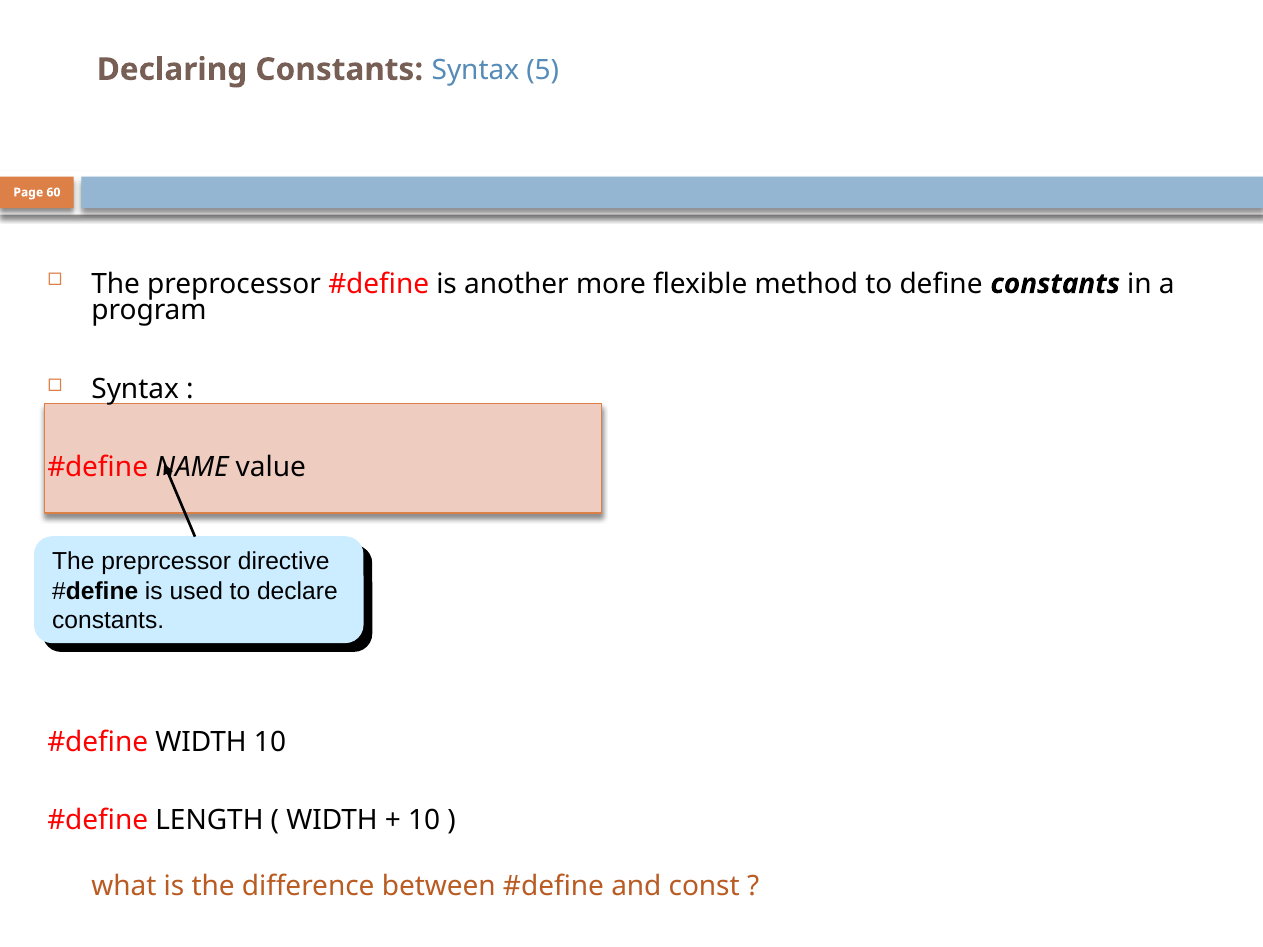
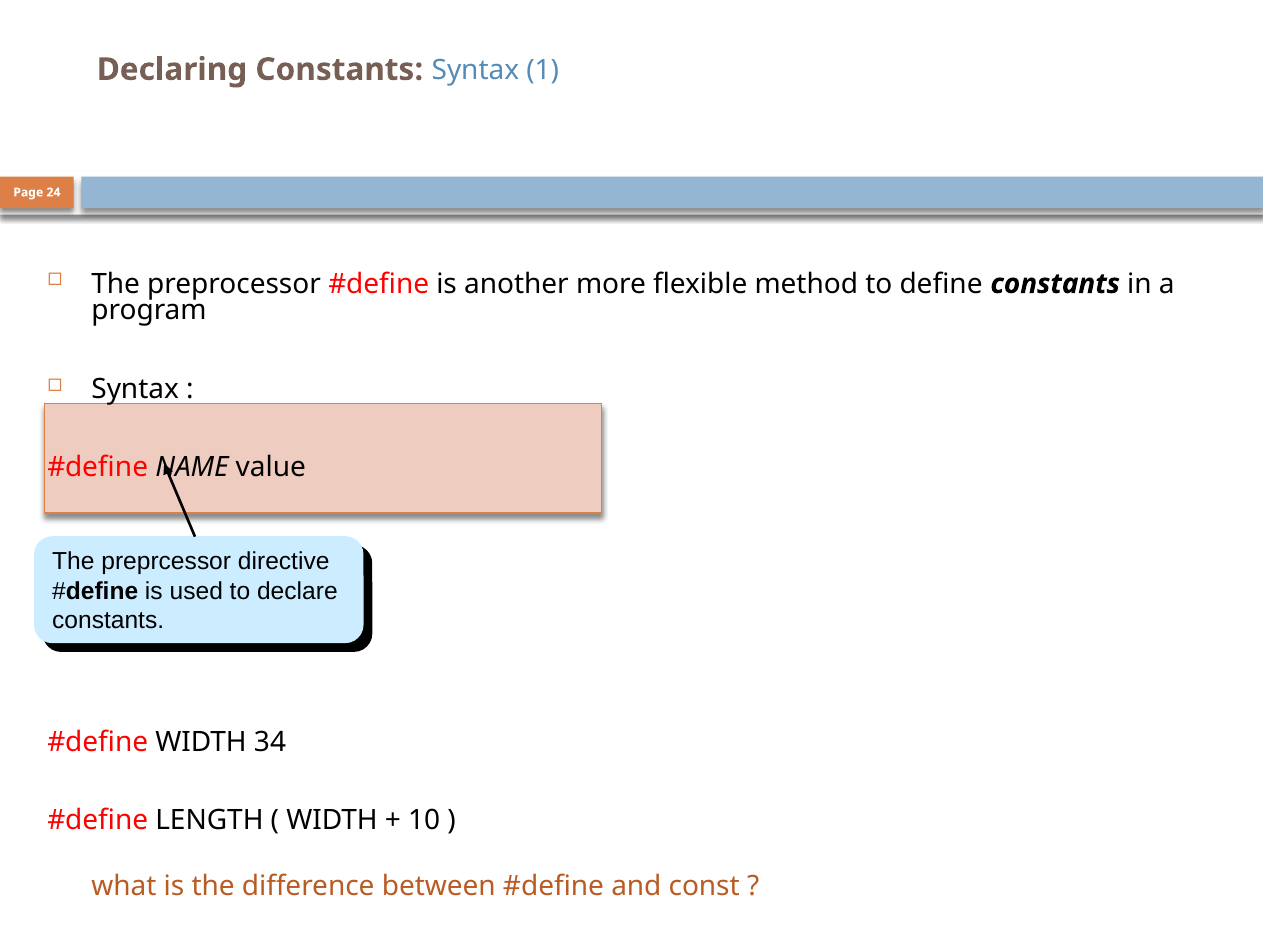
5: 5 -> 1 (543, 71)
60: 60 -> 24 (53, 192)
WIDTH 10: 10 -> 34 (270, 742)
